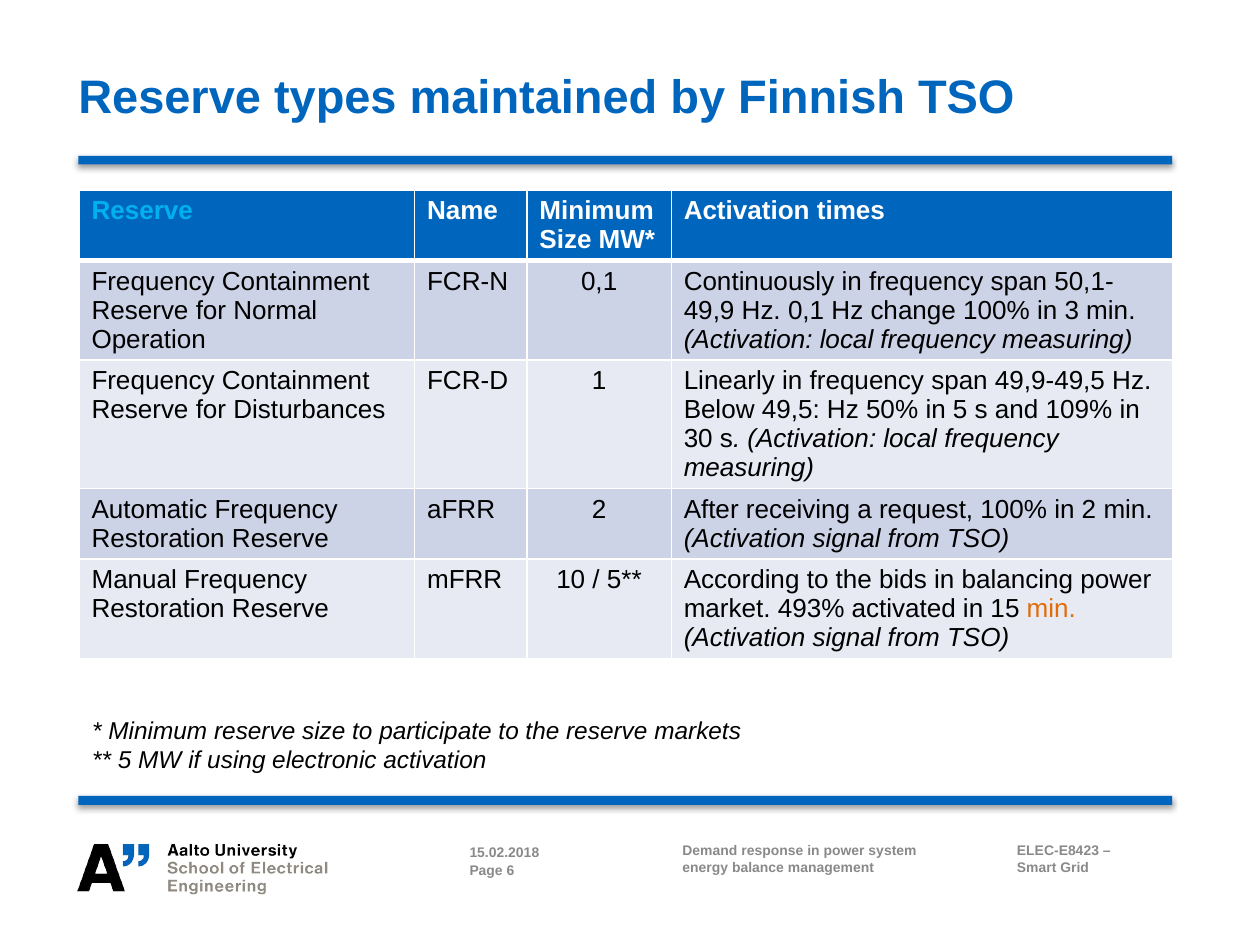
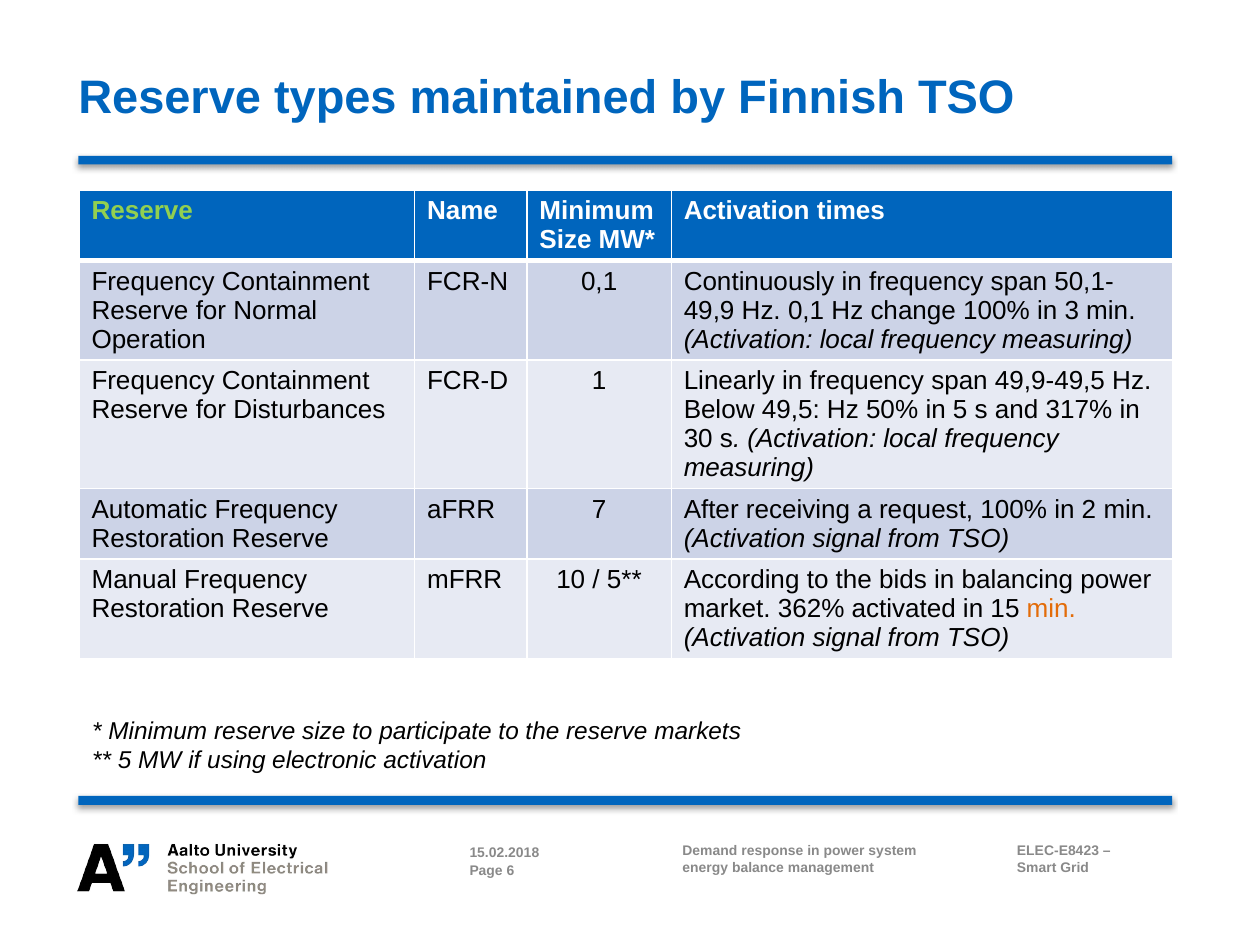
Reserve colour: light blue -> light green (142, 211)
109%: 109% -> 317% (1079, 410)
aFRR 2: 2 -> 7 (599, 510)
493%: 493% -> 362% (811, 609)
